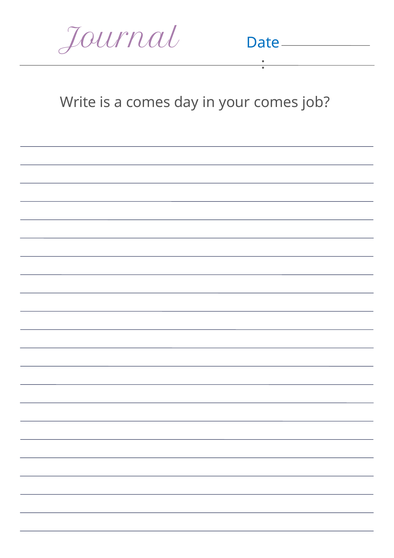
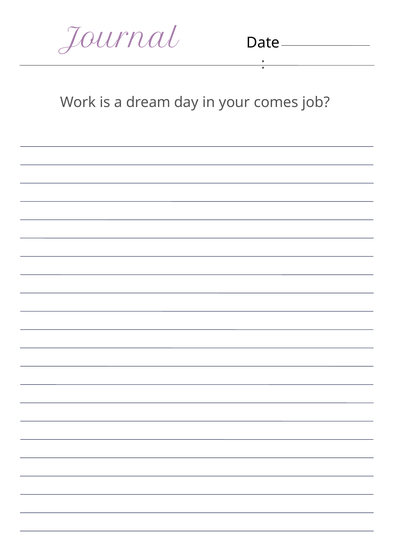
Date colour: blue -> black (263, 43)
Write: Write -> Work (78, 102)
a comes: comes -> dream (148, 102)
